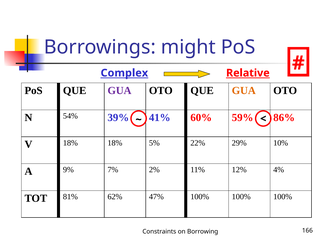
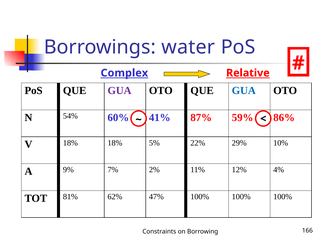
might: might -> water (188, 47)
GUA colour: orange -> blue (244, 91)
39%: 39% -> 60% (118, 118)
60%: 60% -> 87% (201, 118)
